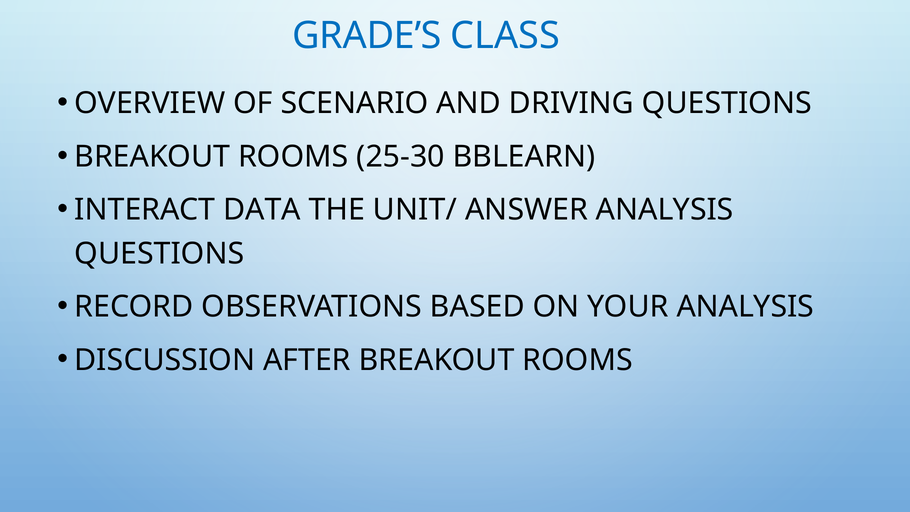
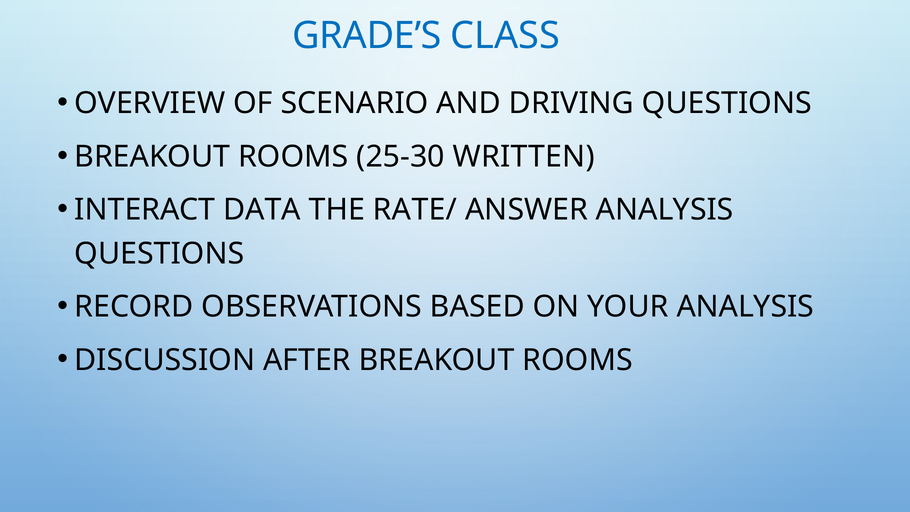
BBLEARN: BBLEARN -> WRITTEN (524, 157)
UNIT/: UNIT/ -> RATE/ (415, 210)
